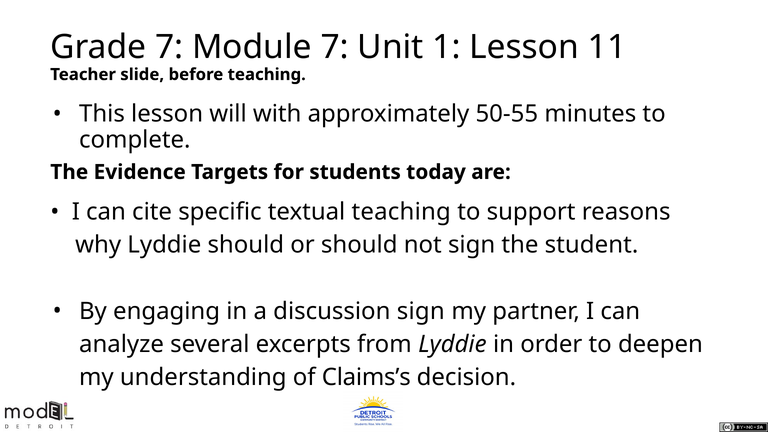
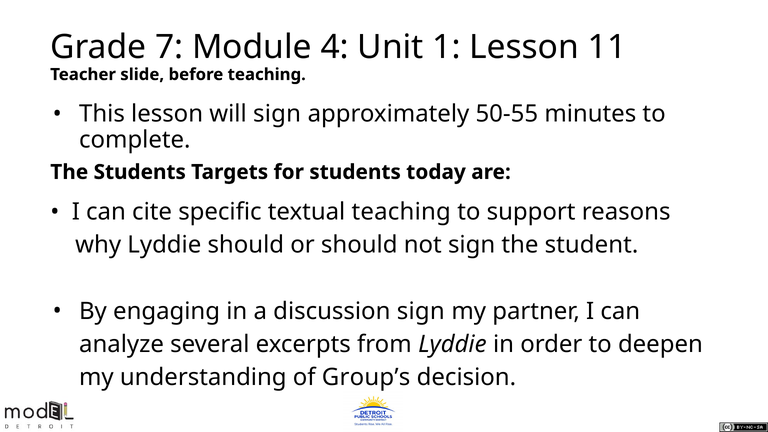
Module 7: 7 -> 4 (335, 47)
will with: with -> sign (277, 114)
The Evidence: Evidence -> Students (140, 172)
Claims’s: Claims’s -> Group’s (366, 377)
